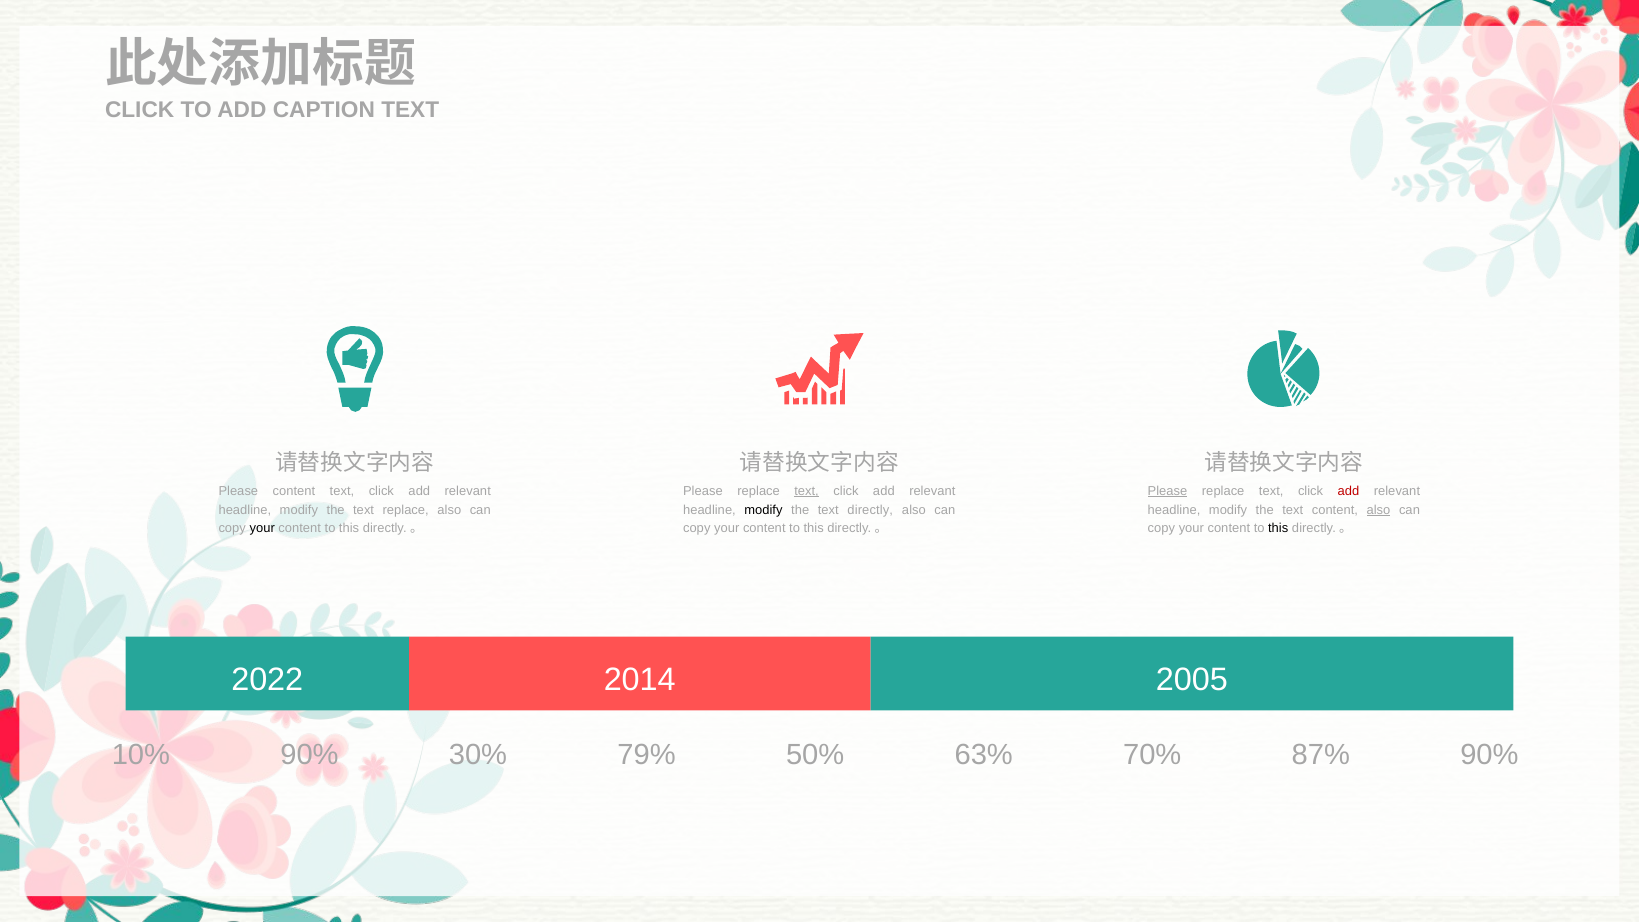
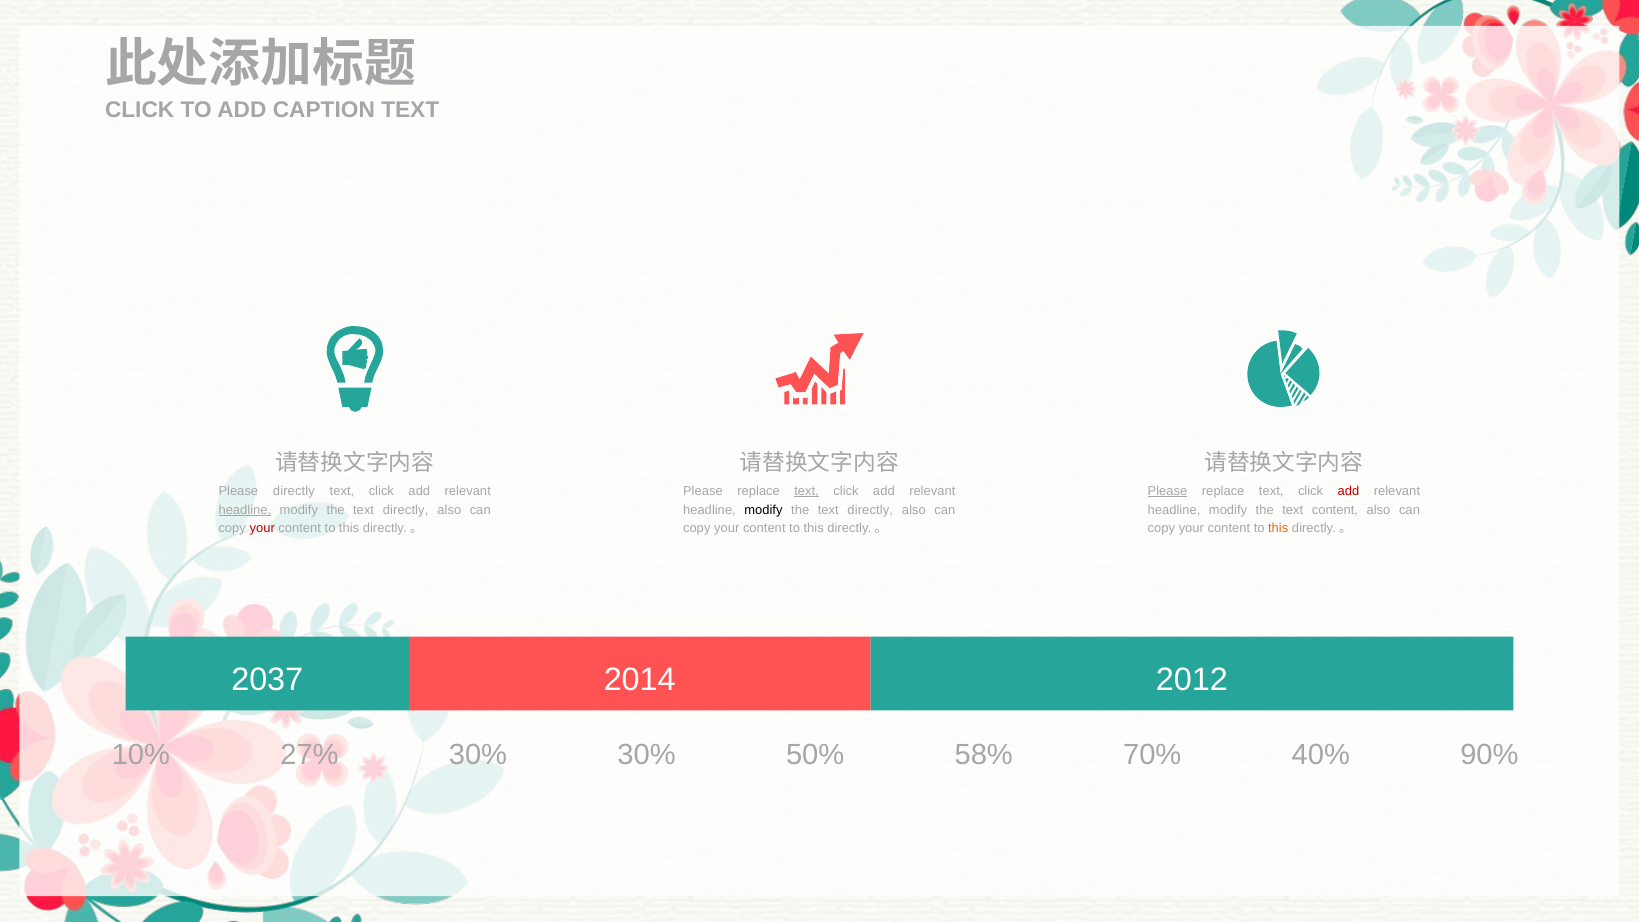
Please content: content -> directly (294, 491)
headline underline: none -> present (245, 510)
replace: replace -> directly (406, 510)
also underline: present -> none (1378, 510)
your colour: black -> red (262, 528)
this colour: black -> orange (1278, 528)
2022: 2022 -> 2037 (267, 680)
2005: 2005 -> 2012 (1192, 680)
10% 90%: 90% -> 27% (309, 755)
30% 79%: 79% -> 30% (647, 755)
63%: 63% -> 58% (984, 755)
87%: 87% -> 40% (1321, 755)
